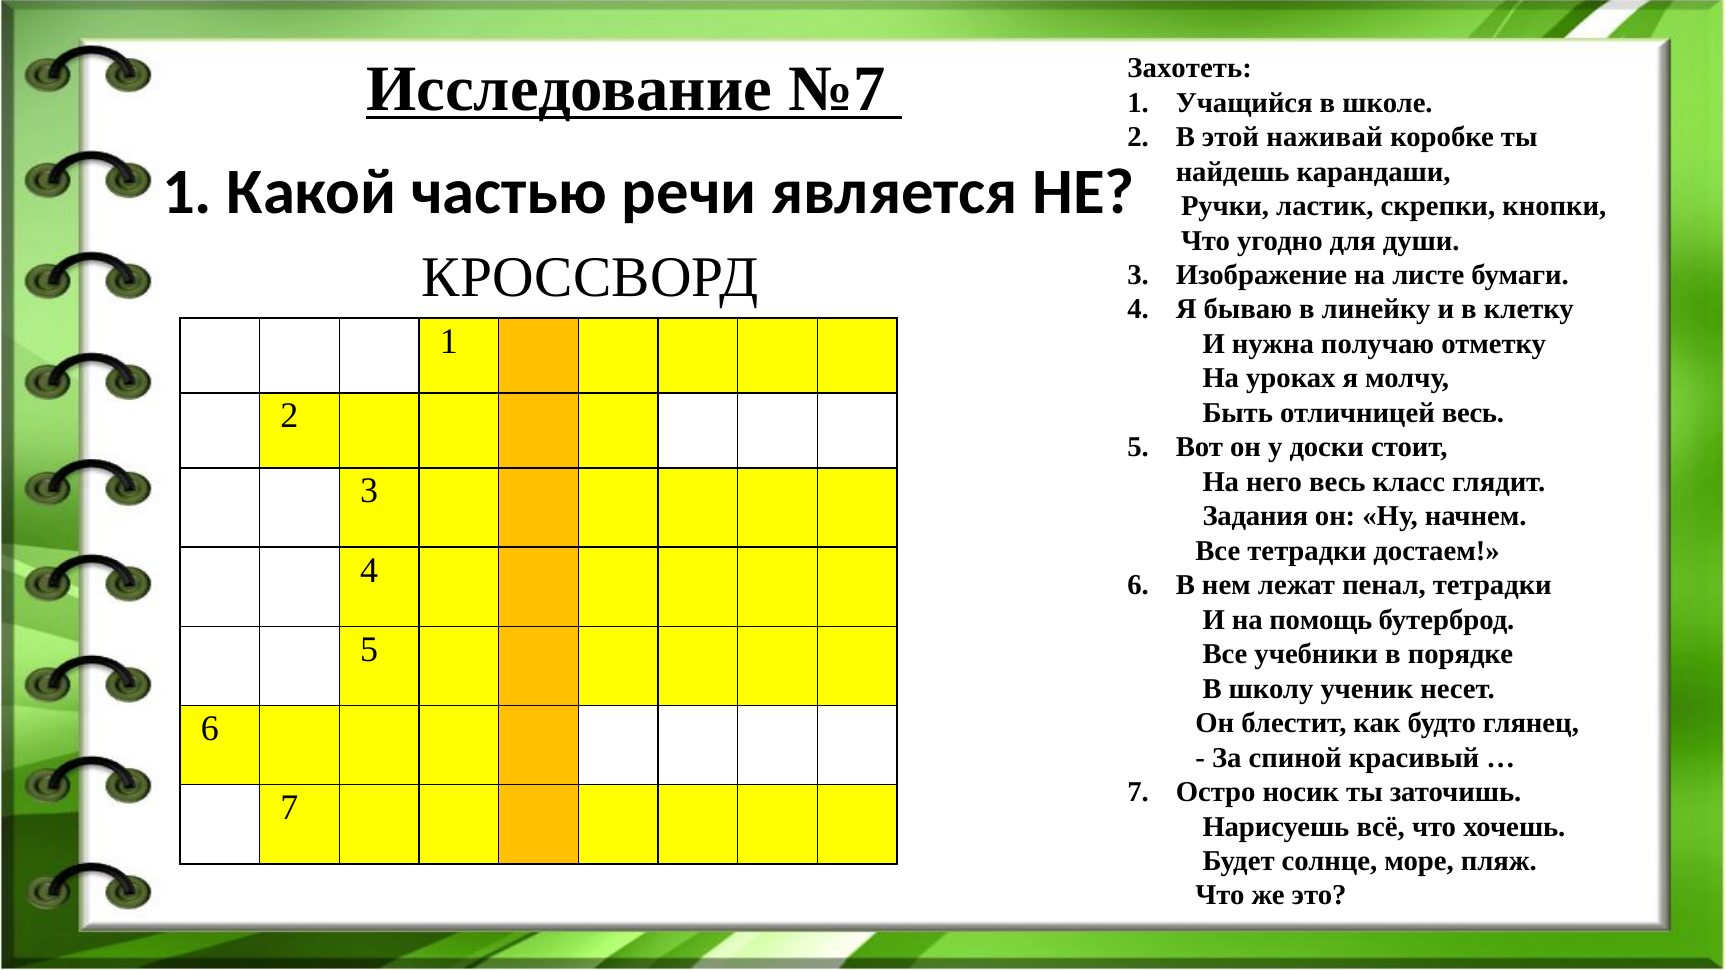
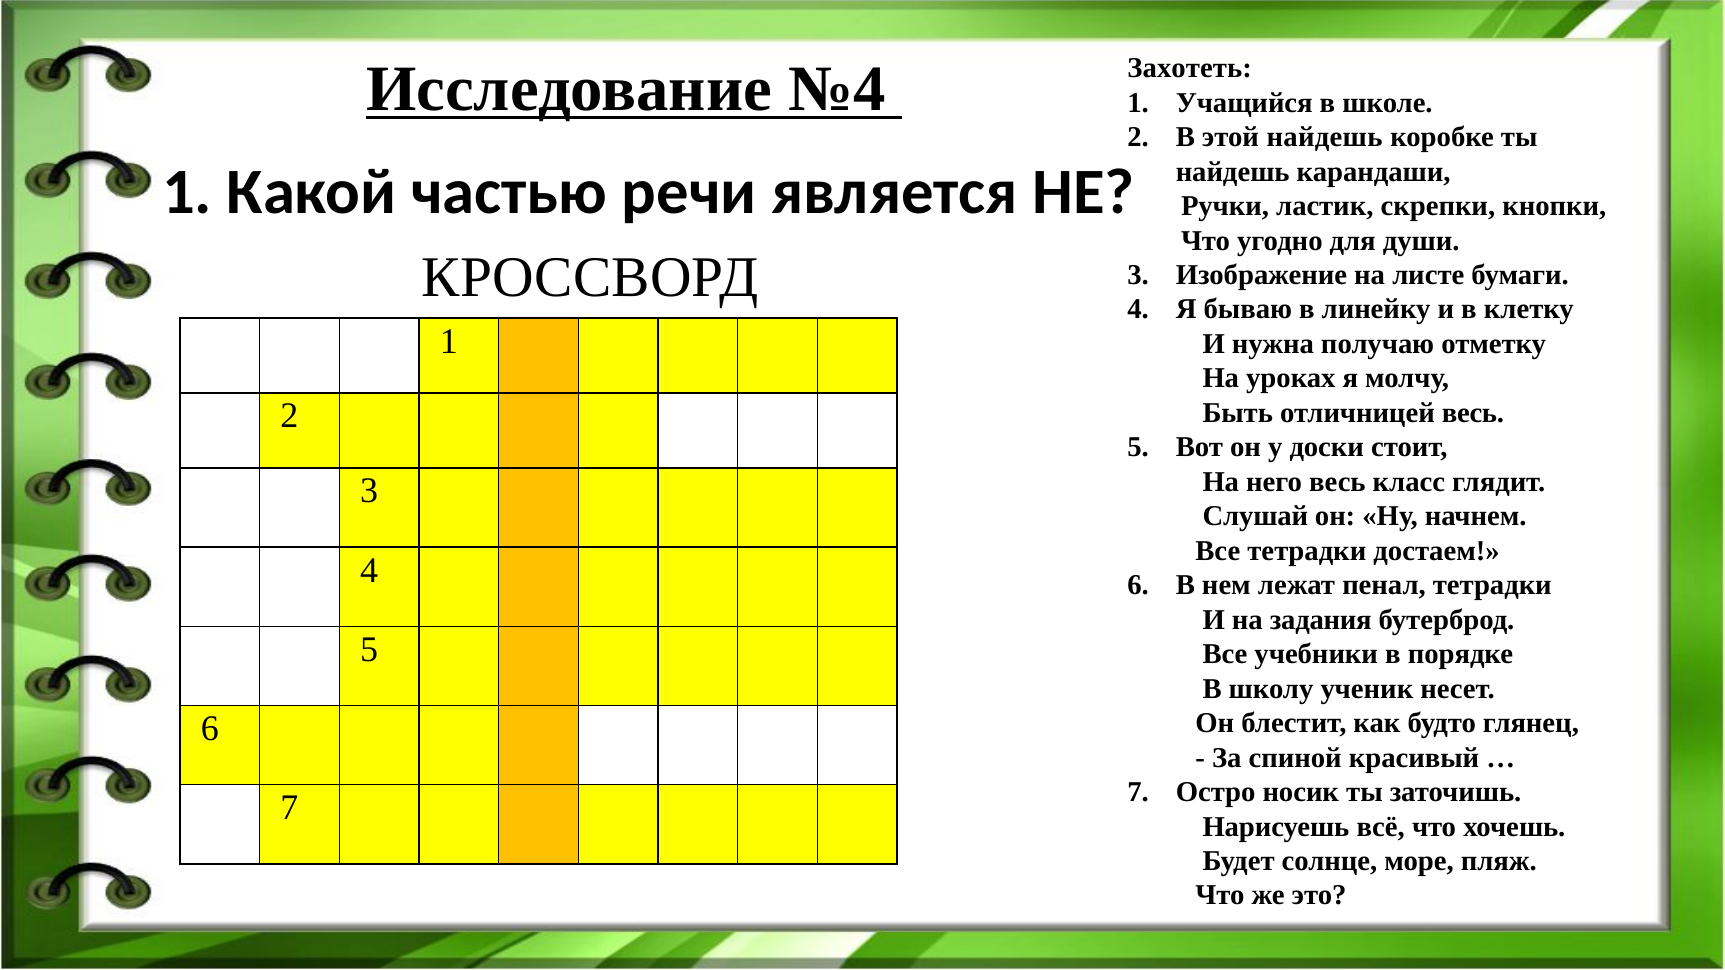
№7: №7 -> №4 (837, 89)
этой наживай: наживай -> найдешь (1325, 137)
Задания: Задания -> Слушай (1255, 516)
помощь: помощь -> задания (1321, 620)
